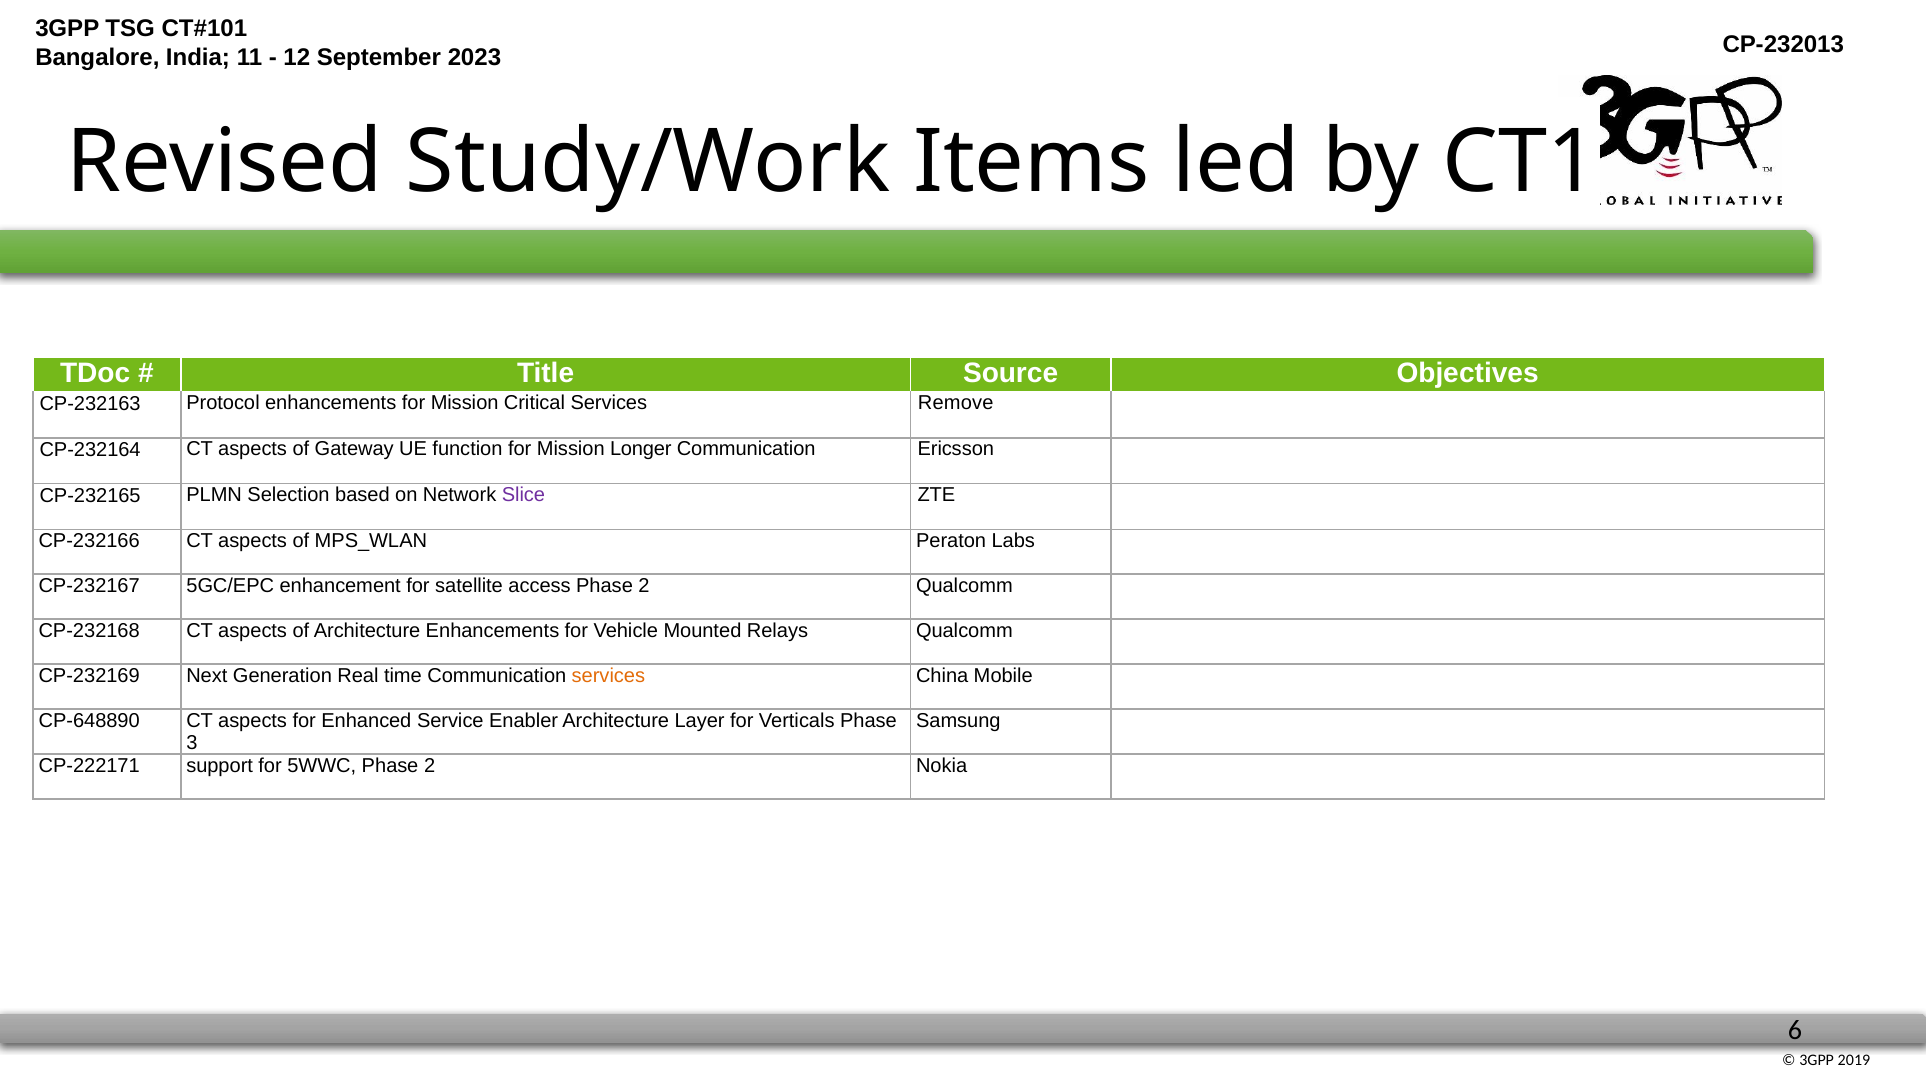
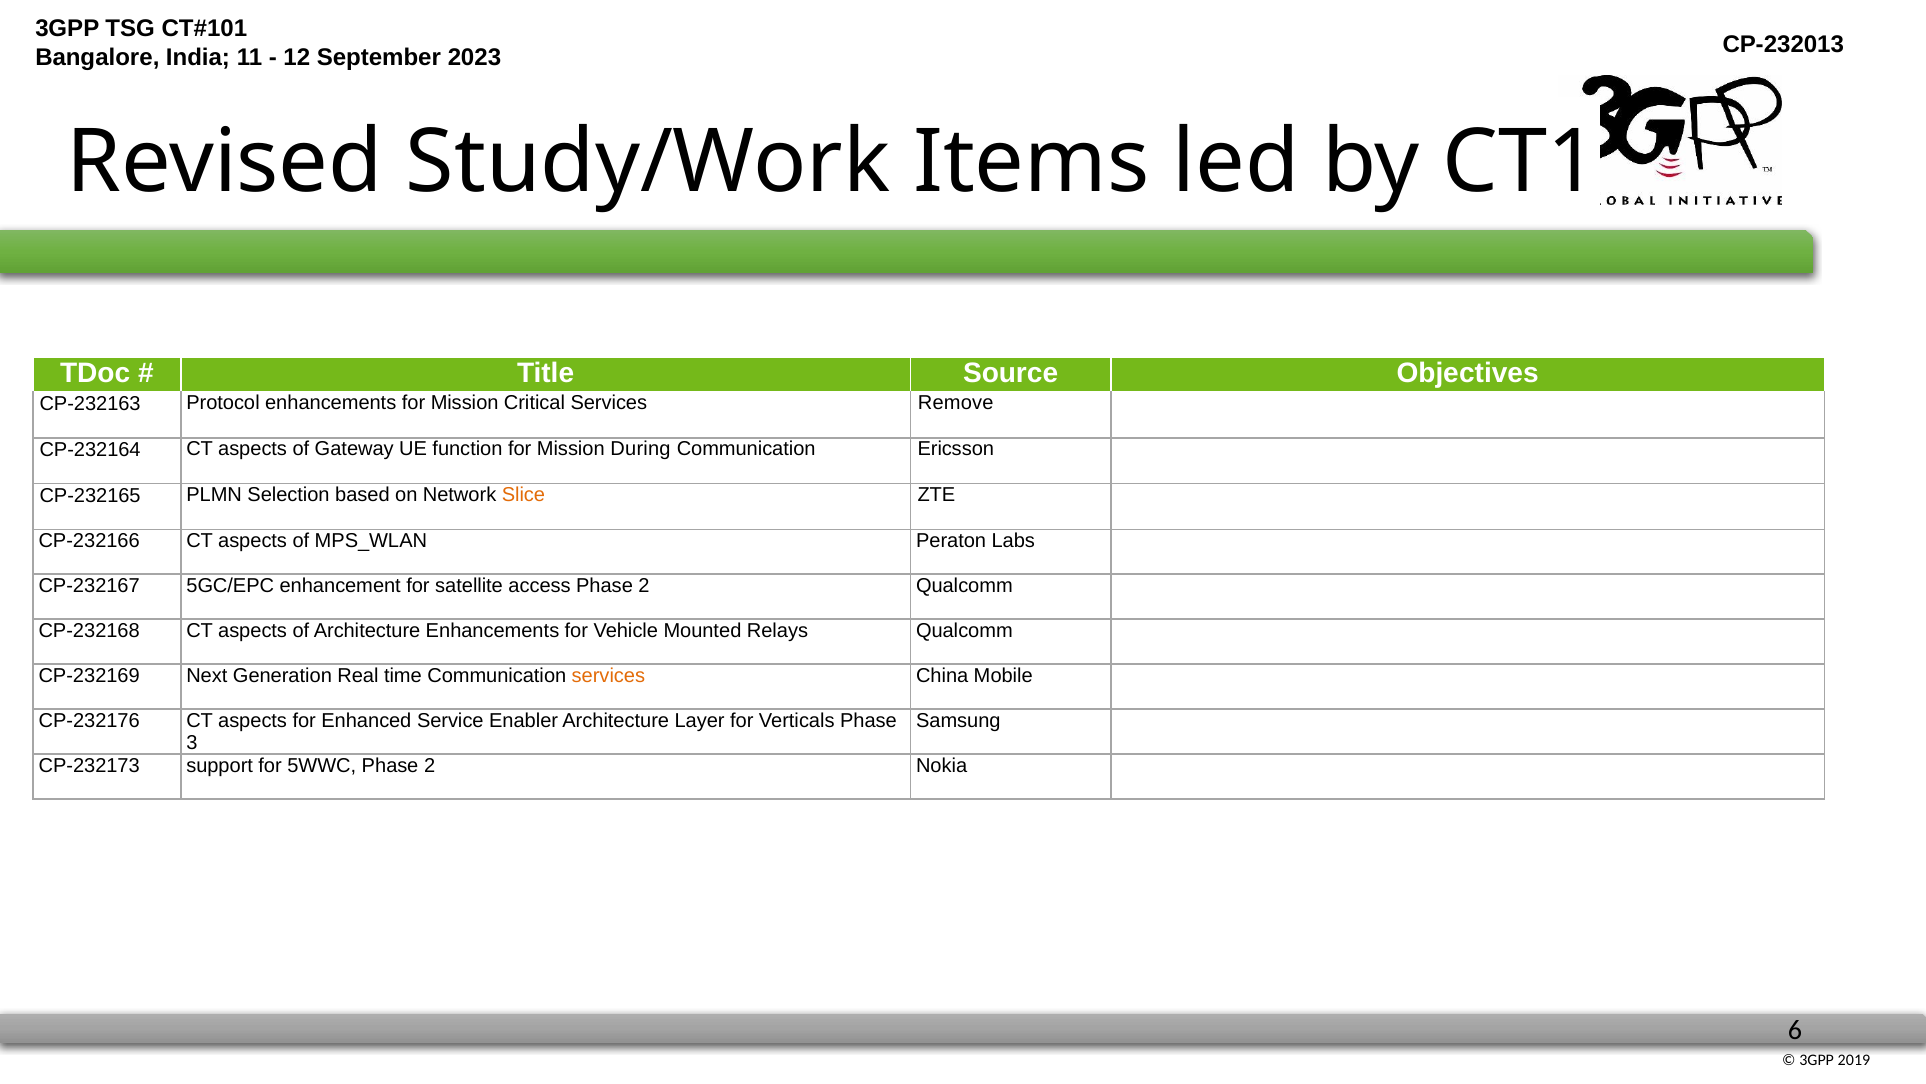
Longer: Longer -> During (641, 449)
Slice colour: purple -> orange (524, 495)
CP-648890: CP-648890 -> CP-232176 (89, 720)
CP-222171: CP-222171 -> CP-232173 (89, 765)
